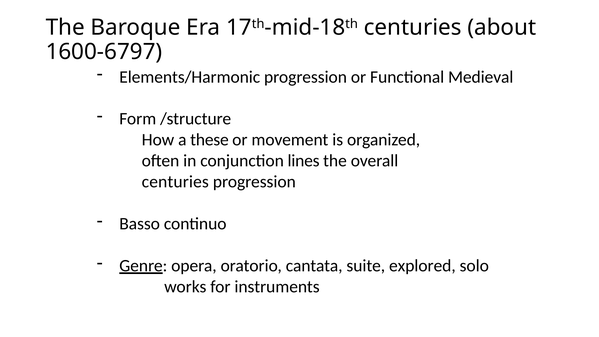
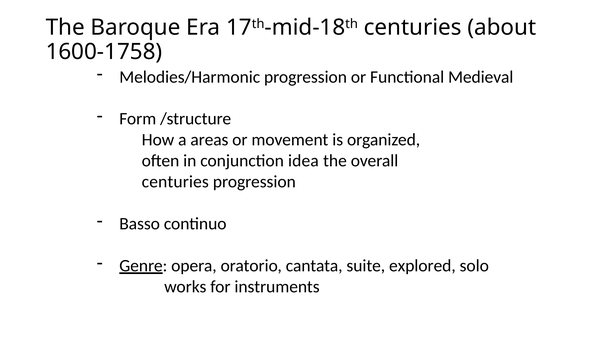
1600-6797: 1600-6797 -> 1600-1758 (104, 52)
Elements/Harmonic: Elements/Harmonic -> Melodies/Harmonic (190, 77)
these: these -> areas (209, 140)
lines: lines -> idea (303, 161)
